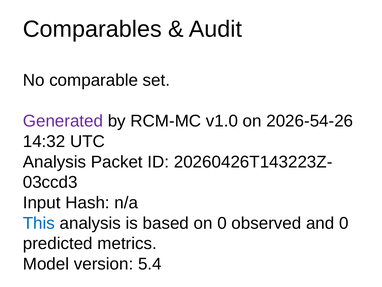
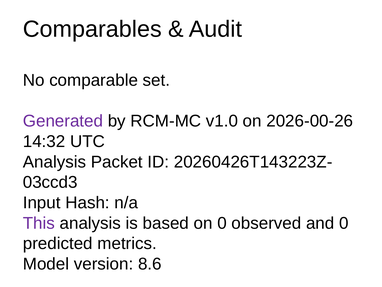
2026-54-26: 2026-54-26 -> 2026-00-26 (310, 121)
This colour: blue -> purple (39, 223)
5.4: 5.4 -> 8.6 (150, 264)
